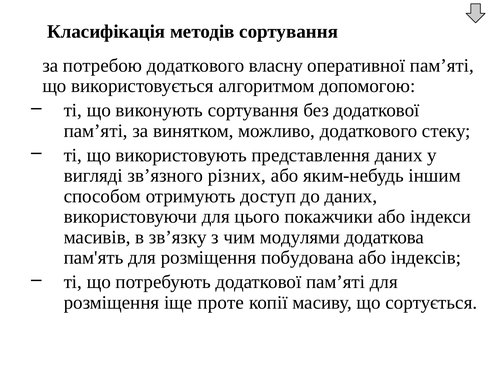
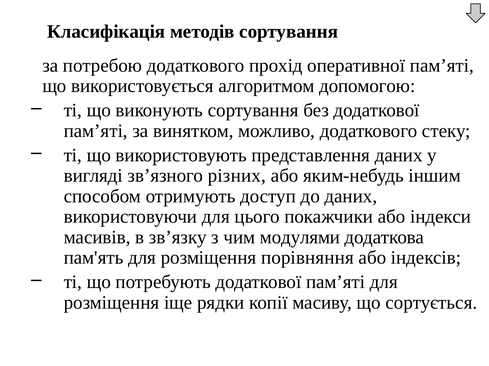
власну: власну -> прохід (276, 66)
побудована: побудована -> порівняння (307, 258)
проте: проте -> рядки (221, 303)
